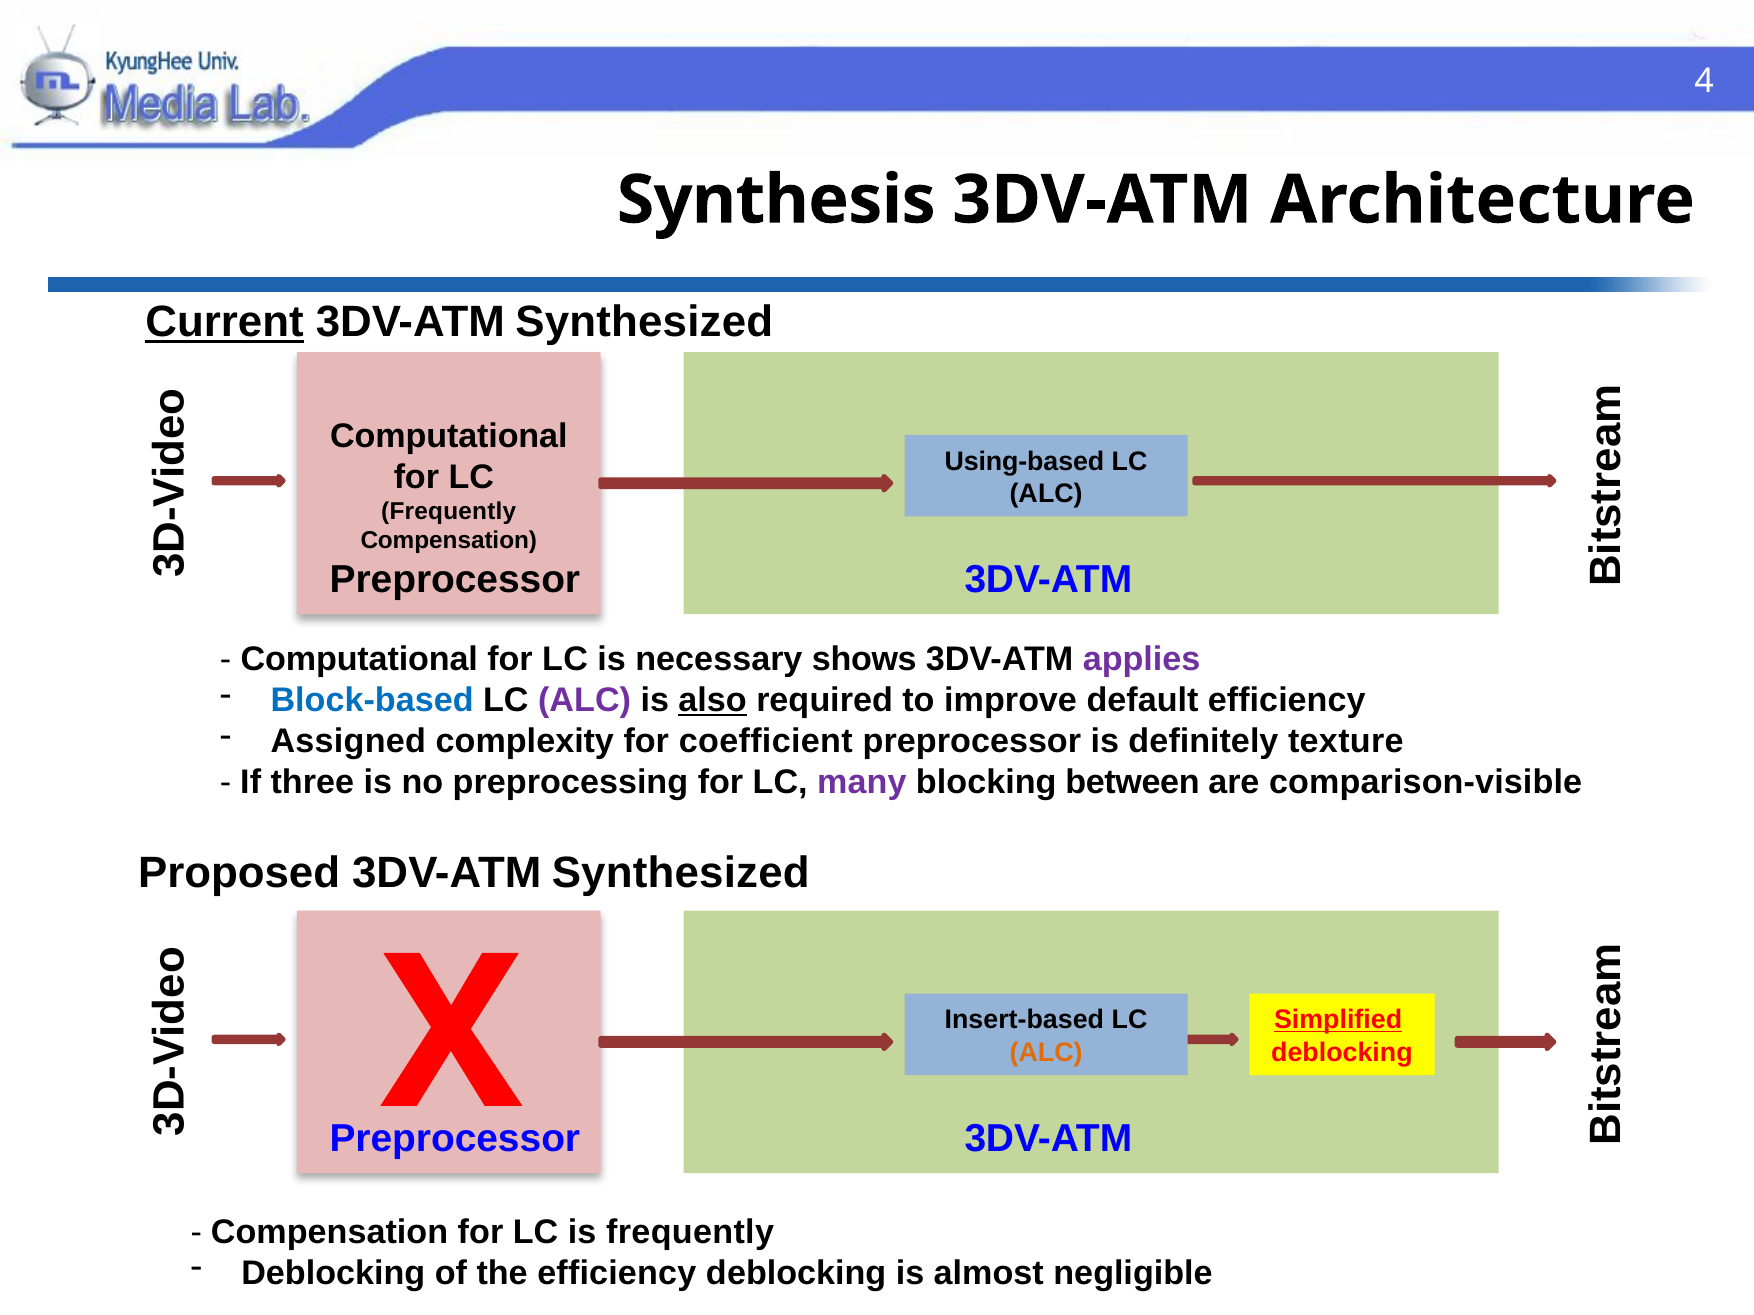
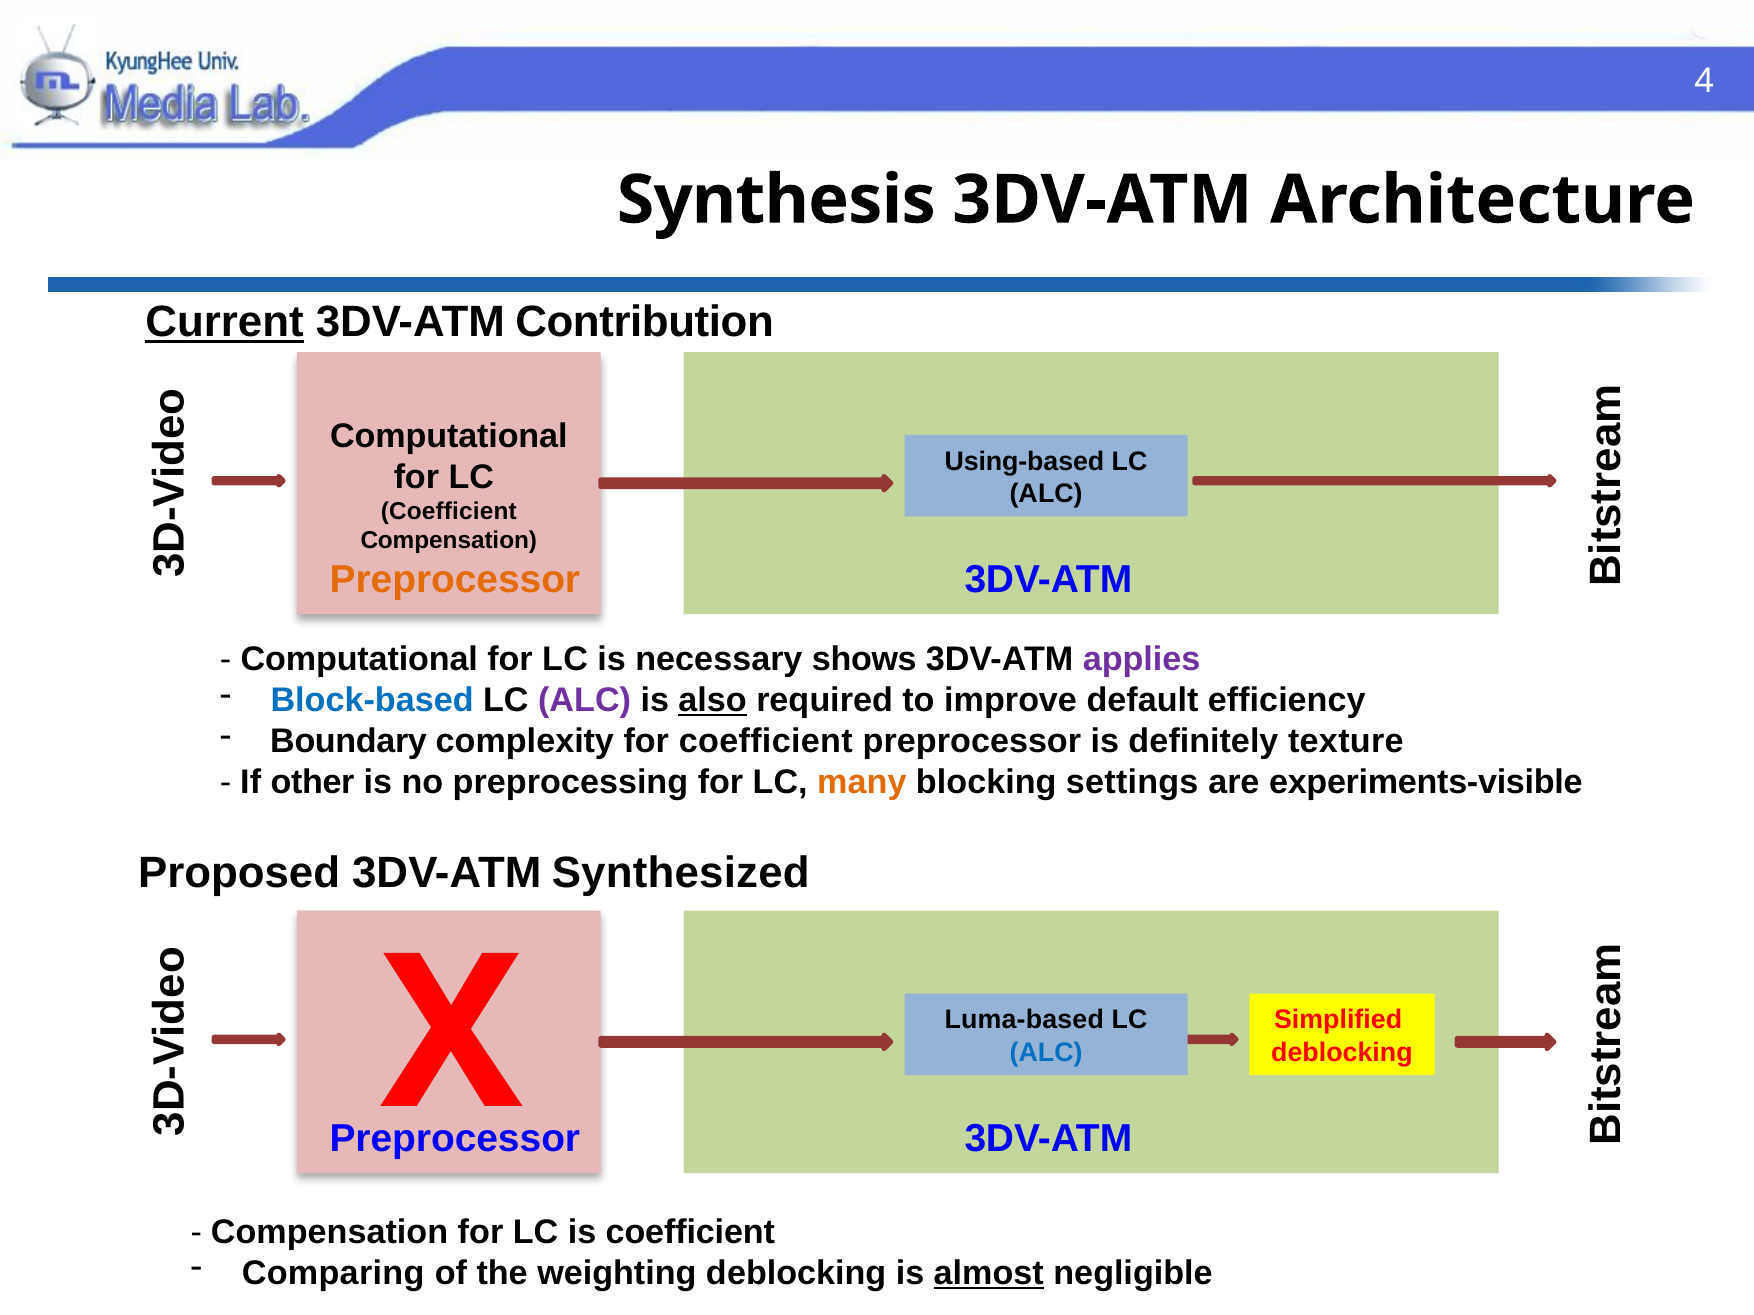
Synthesized: Synthesized -> Contribution (645, 323)
Frequently: Frequently -> Coefficient (449, 511)
Preprocessor colour: black -> orange (455, 580)
Assigned: Assigned -> Boundary (349, 742)
three: three -> other (312, 783)
many colour: purple -> orange (862, 783)
between: between -> settings (1132, 783)
comparison-visible: comparison-visible -> experiments-visible (1426, 783)
Insert-based: Insert-based -> Luma-based (1024, 1020)
Simplified underline: present -> none (1338, 1020)
ALC colour: orange -> blue (1046, 1053)
is frequently: frequently -> coefficient (690, 1232)
Deblocking: Deblocking -> Comparing (333, 1273)
the efficiency: efficiency -> weighting (617, 1273)
almost underline: none -> present (989, 1273)
